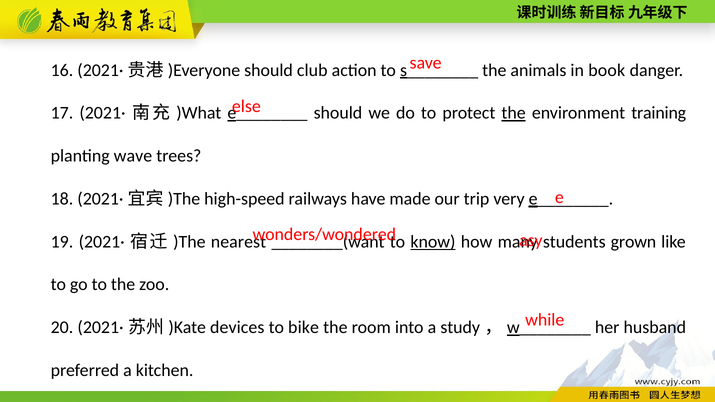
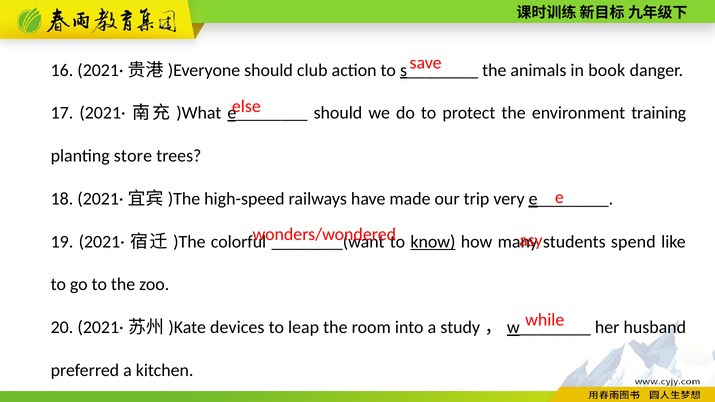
the underline: present -> none (514, 113)
wave: wave -> store (133, 156)
nearest: nearest -> colorful (239, 242)
grown: grown -> spend (633, 242)
bike: bike -> leap (304, 328)
